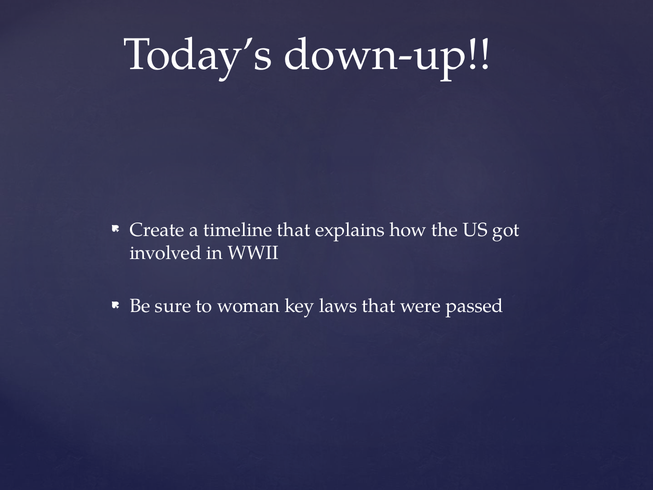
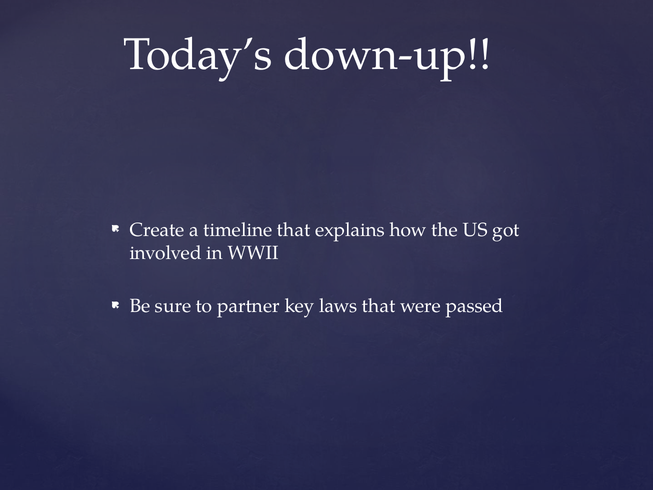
woman: woman -> partner (248, 306)
